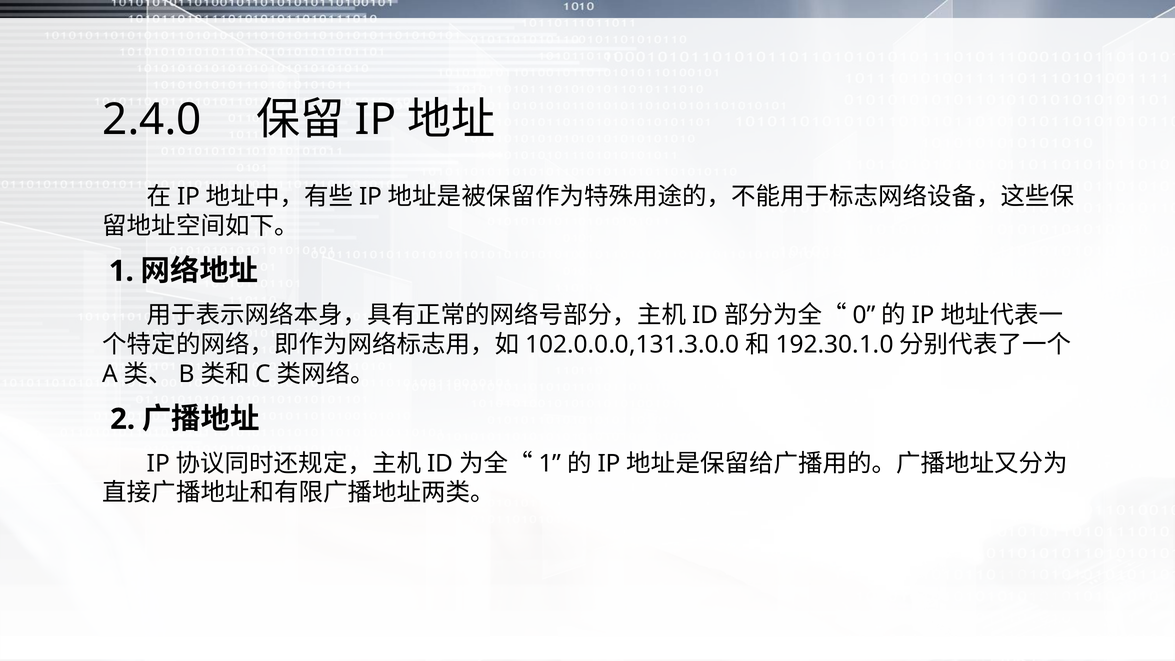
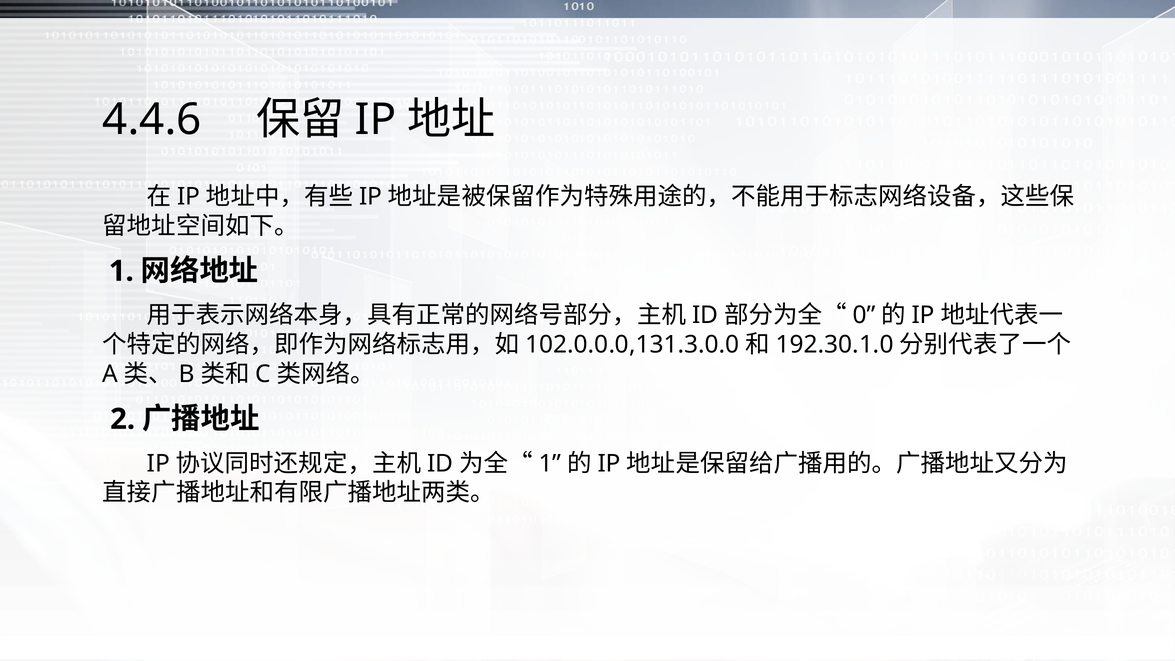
2.4.0: 2.4.0 -> 4.4.6 (152, 120)
